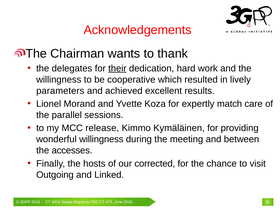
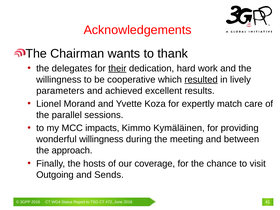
resulted underline: none -> present (201, 80)
release: release -> impacts (102, 128)
accesses: accesses -> approach (72, 150)
corrected: corrected -> coverage (155, 164)
Linked: Linked -> Sends (109, 175)
